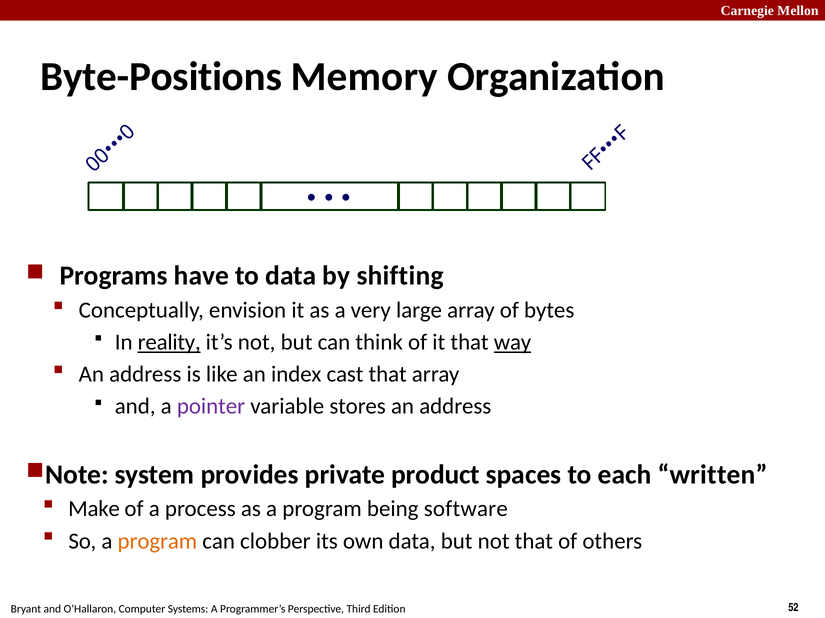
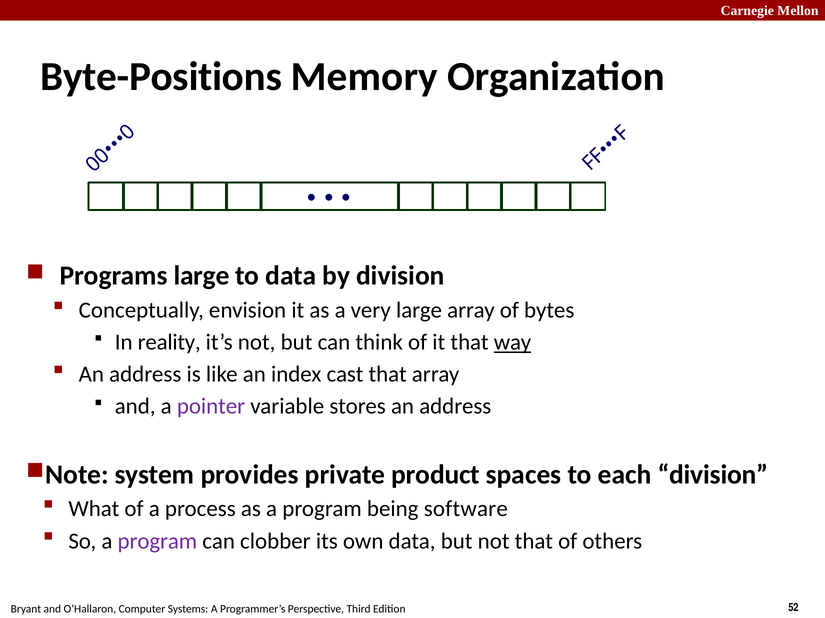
Programs have: have -> large (202, 276)
by shifting: shifting -> division (400, 276)
reality underline: present -> none (169, 343)
each written: written -> division (713, 475)
Make: Make -> What (94, 510)
program colour: orange -> purple (157, 542)
